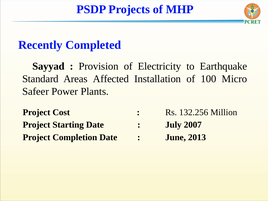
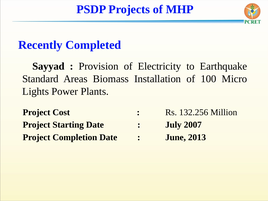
Affected: Affected -> Biomass (111, 79)
Safeer: Safeer -> Lights (36, 91)
